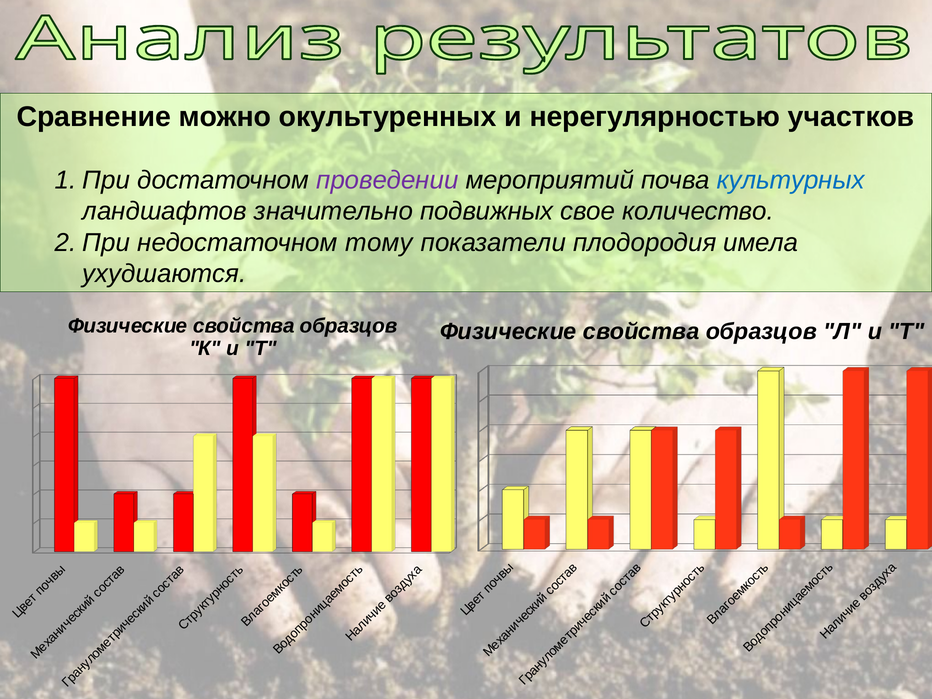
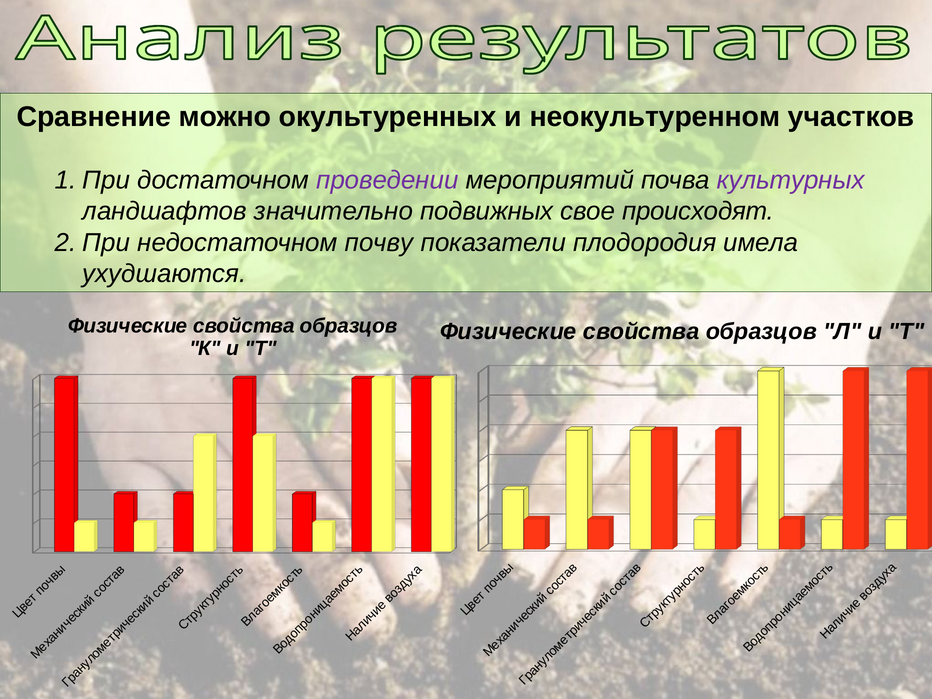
нерегулярностью: нерегулярностью -> неокультуренном (655, 117)
культурных colour: blue -> purple (791, 180)
количество: количество -> происходят (698, 211)
тому: тому -> почву (379, 243)
